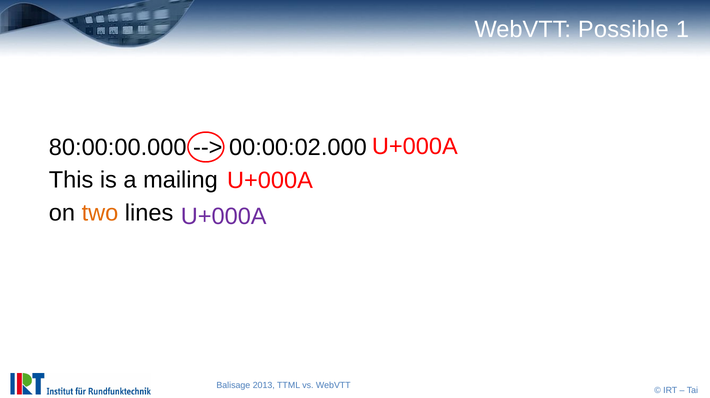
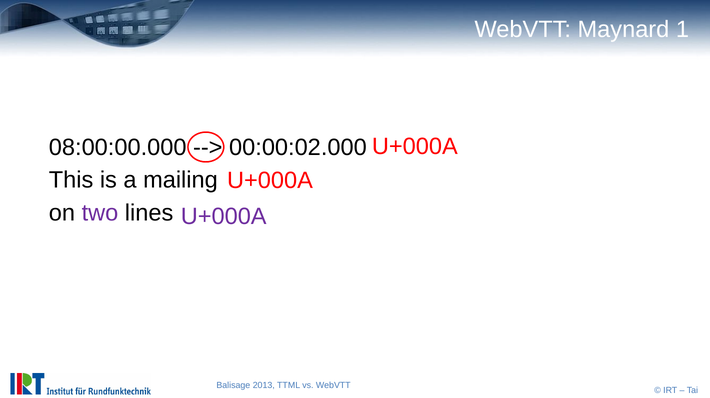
Possible: Possible -> Maynard (623, 29)
80:00:00.000: 80:00:00.000 -> 08:00:00.000 (118, 147)
two colour: orange -> purple (100, 213)
